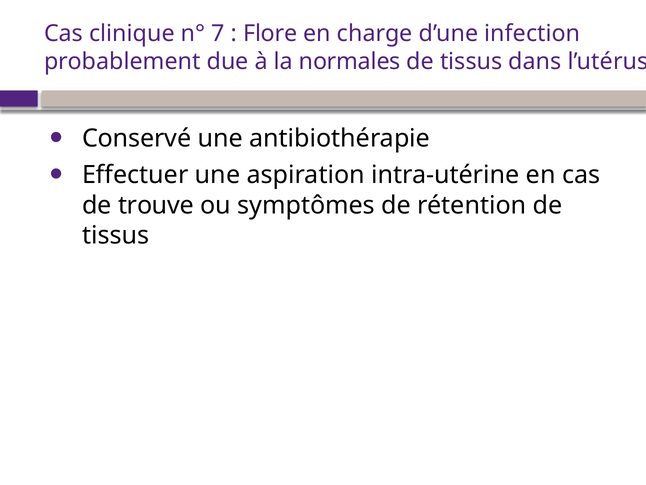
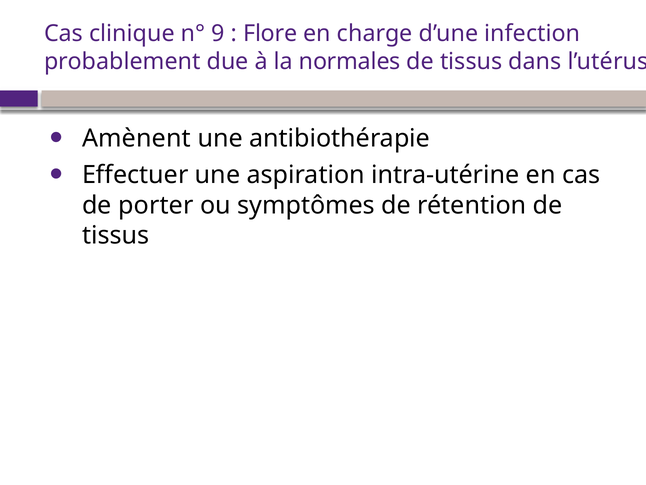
7: 7 -> 9 (218, 33)
Conservé: Conservé -> Amènent (136, 139)
trouve: trouve -> porter (156, 205)
